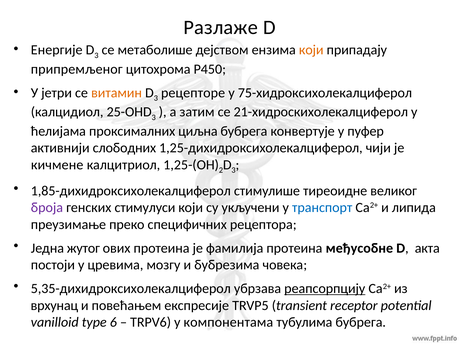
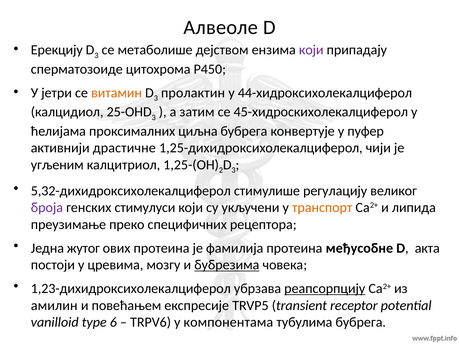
Разлаже: Разлаже -> Алвеоле (221, 27)
Енергије: Енергије -> Ерекцију (57, 50)
који colour: orange -> purple (311, 50)
припремљеног: припремљеног -> сперматозоиде (77, 69)
рецепторе: рецепторе -> пролактин (193, 93)
75-хидроксихолекалциферол: 75-хидроксихолекалциферол -> 44-хидроксихолекалциферол (325, 93)
21-хидроскихолекалциферол: 21-хидроскихолекалциферол -> 45-хидроскихолекалциферол (321, 112)
слободних: слободних -> драстичне (124, 148)
кичмене: кичмене -> угљеним (57, 165)
1,85-дихидроксихолекалциферол: 1,85-дихидроксихолекалциферол -> 5,32-дихидроксихолекалциферол (131, 191)
тиреоидне: тиреоидне -> регулацију (335, 191)
транспорт colour: blue -> orange (322, 208)
бубрезима underline: none -> present (227, 265)
5,35-дихидроксихолекалциферол: 5,35-дихидроксихолекалциферол -> 1,23-дихидроксихолекалциферол (131, 289)
врхунац: врхунац -> амилин (54, 306)
